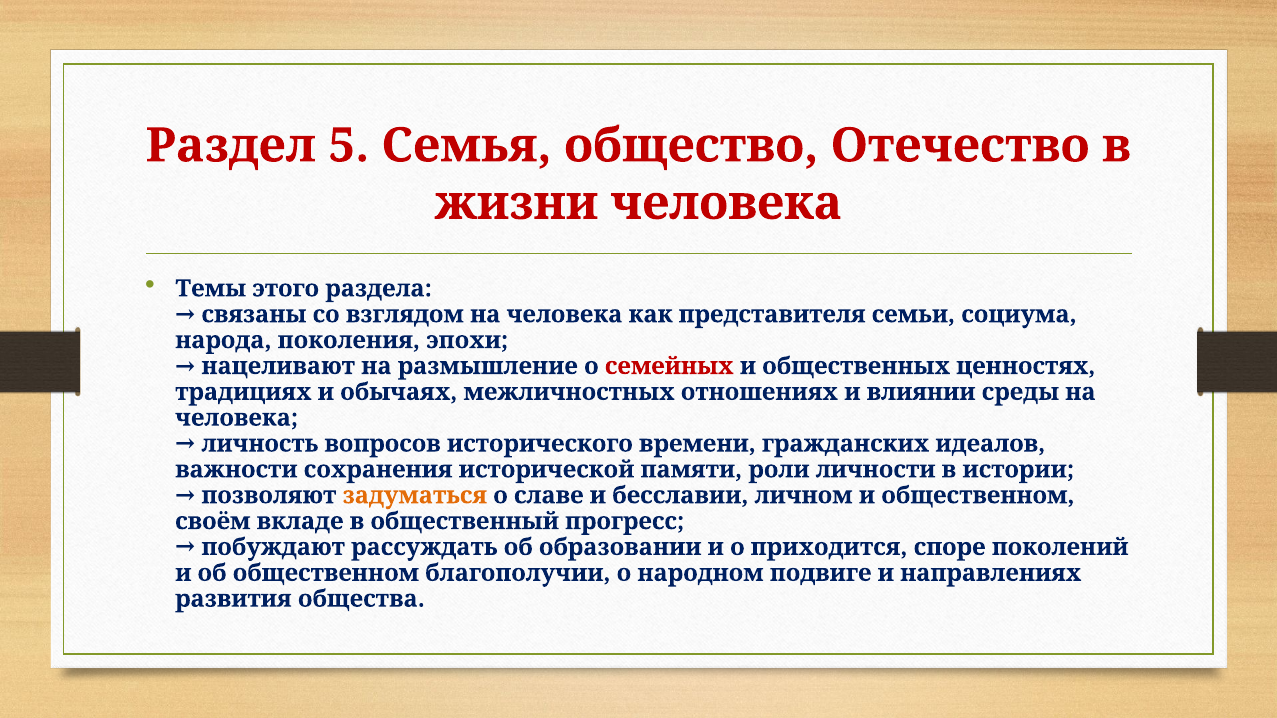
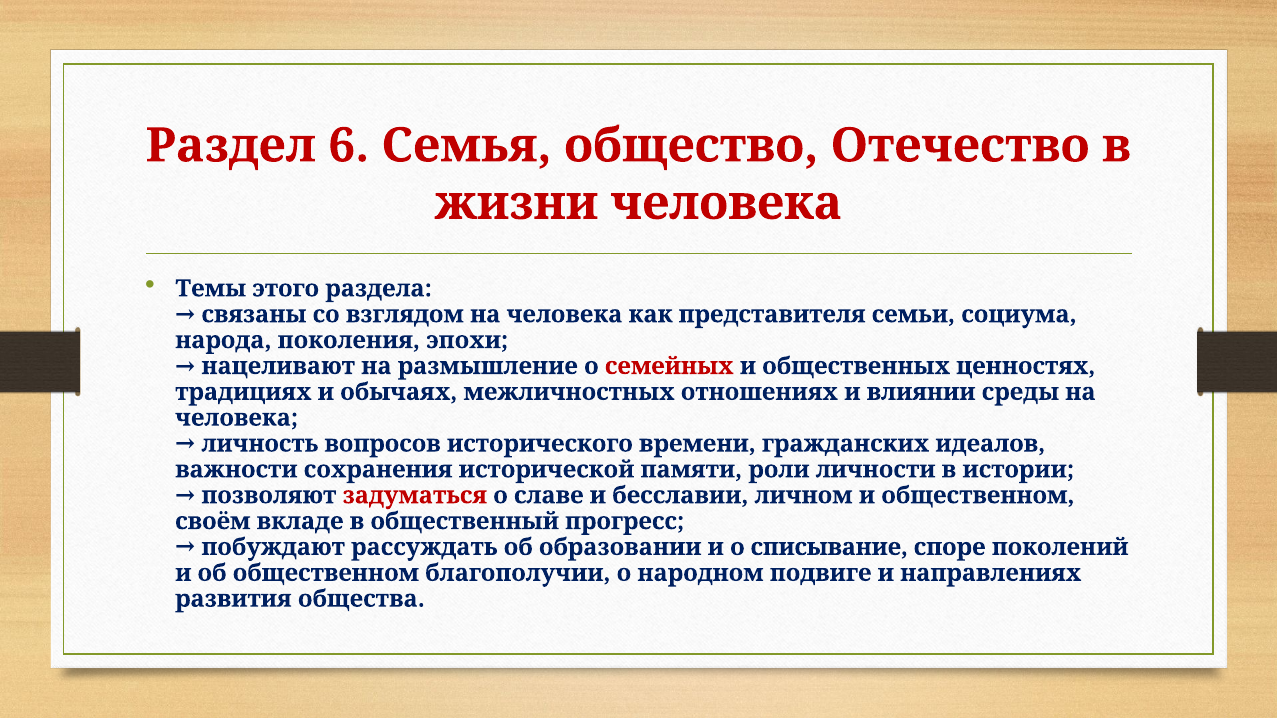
5: 5 -> 6 (349, 146)
задуматься colour: orange -> red (415, 496)
приходится: приходится -> списывание (829, 547)
